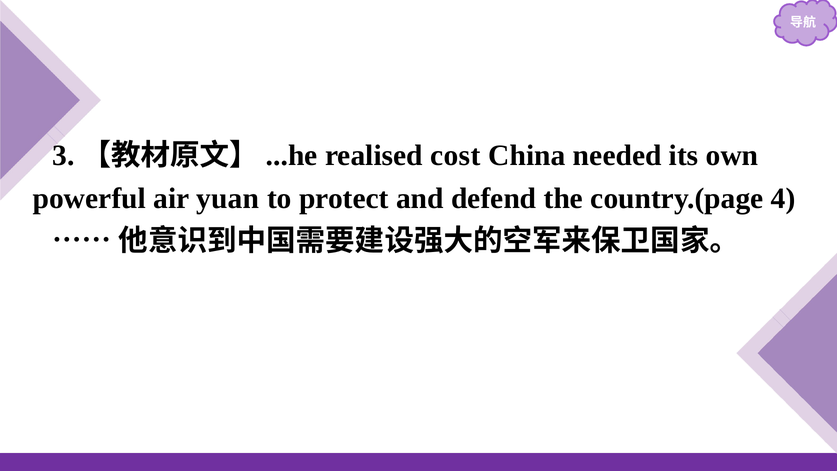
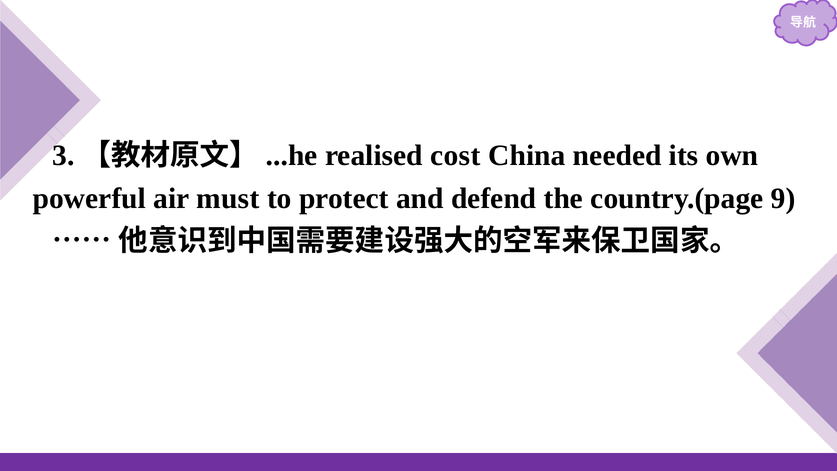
yuan: yuan -> must (228, 198)
4: 4 -> 9 (783, 198)
